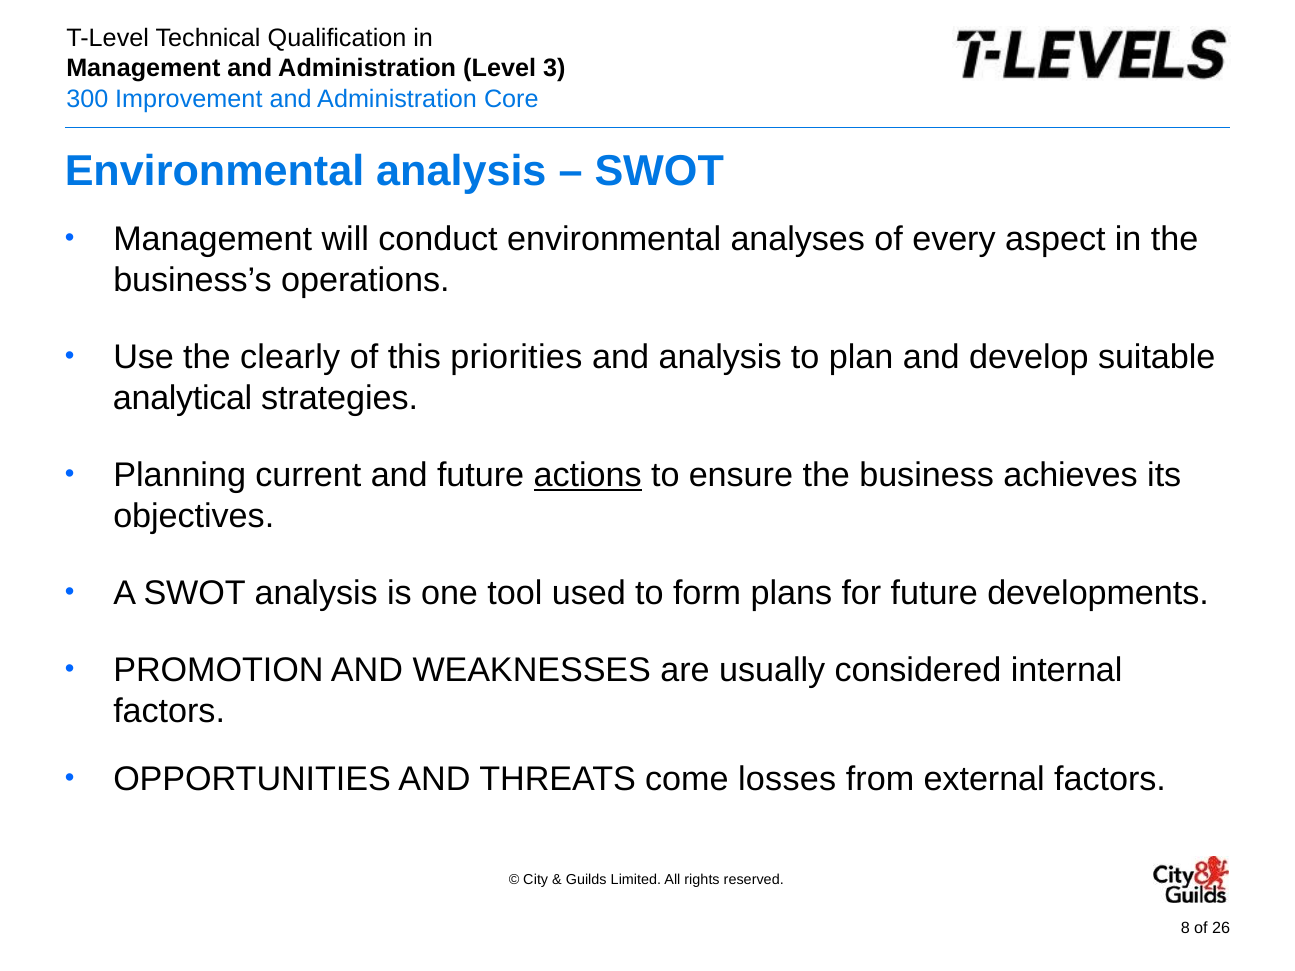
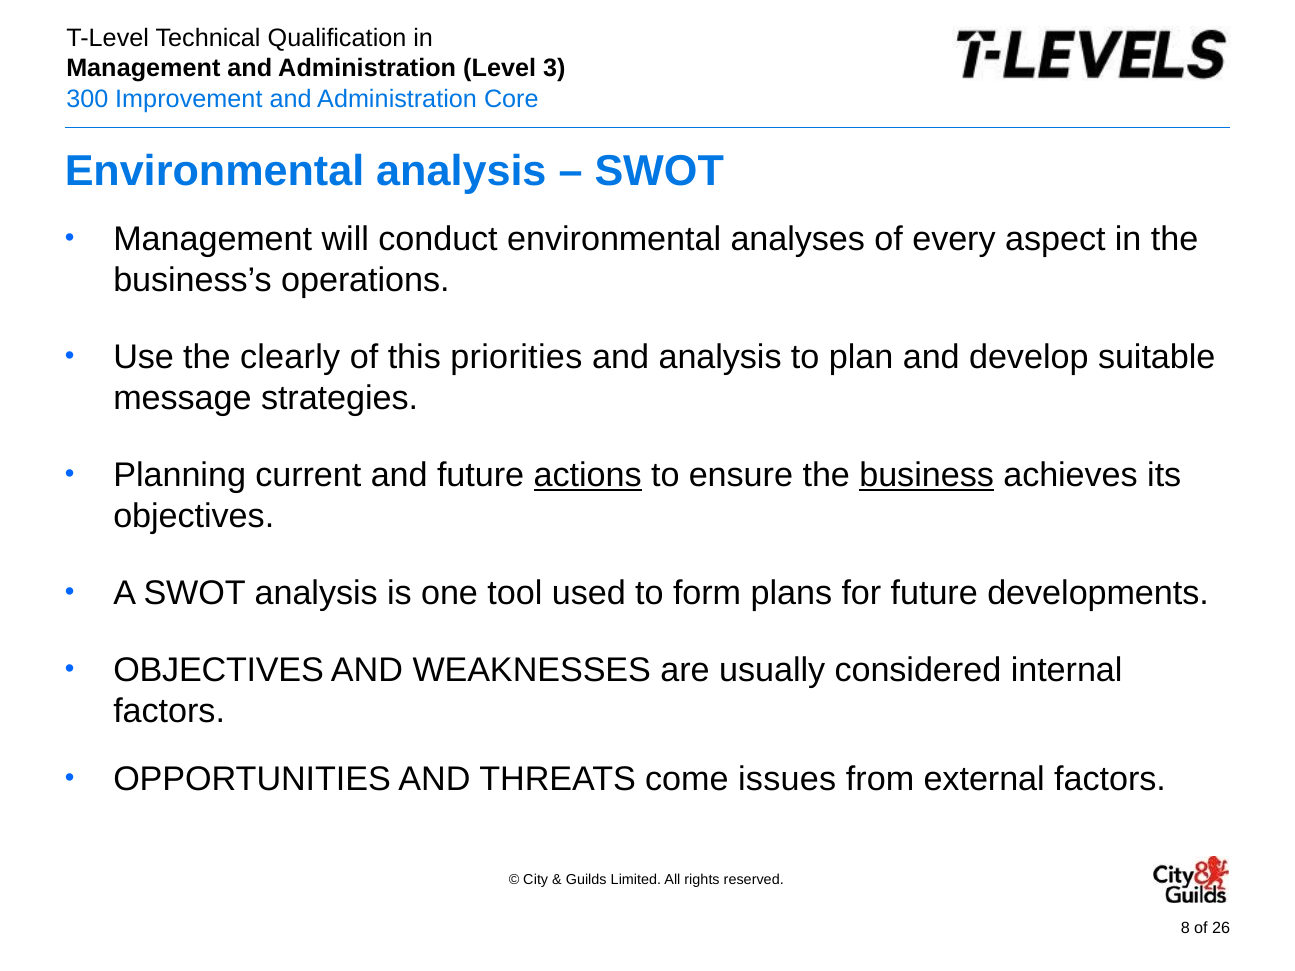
analytical: analytical -> message (182, 398)
business underline: none -> present (927, 475)
PROMOTION: PROMOTION -> OBJECTIVES (219, 670)
losses: losses -> issues (787, 779)
